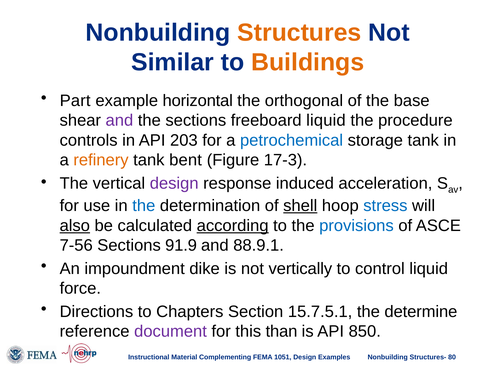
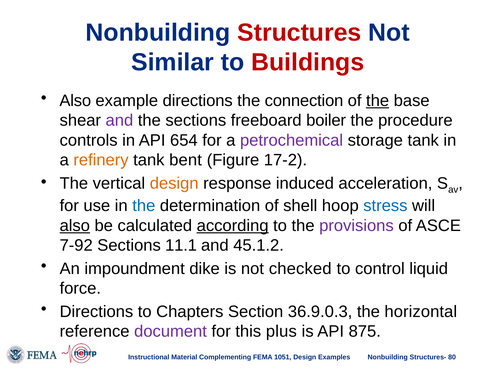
Structures colour: orange -> red (299, 33)
Buildings colour: orange -> red (308, 62)
Part: Part -> Also (75, 101)
example horizontal: horizontal -> directions (198, 101)
orthogonal: orthogonal -> connection (304, 101)
the underline: none -> present (378, 101)
freeboard liquid: liquid -> boiler (326, 121)
203: 203 -> 654 (184, 141)
petrochemical colour: blue -> purple (292, 141)
17-3: 17-3 -> 17-2 (285, 160)
design colour: purple -> orange (174, 184)
shell underline: present -> none (300, 206)
provisions colour: blue -> purple (356, 226)
7-56: 7-56 -> 7-92 (76, 246)
91.9: 91.9 -> 11.1 (181, 246)
88.9.1: 88.9.1 -> 45.1.2 (259, 246)
vertically: vertically -> checked (300, 269)
15.7.5.1: 15.7.5.1 -> 36.9.0.3 (320, 312)
determine: determine -> horizontal (421, 312)
than: than -> plus (281, 332)
850: 850 -> 875 (365, 332)
